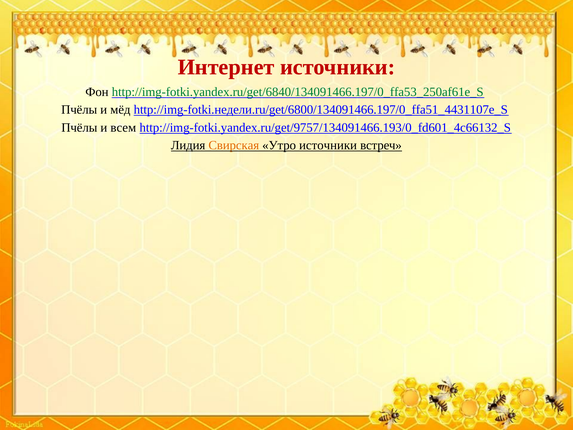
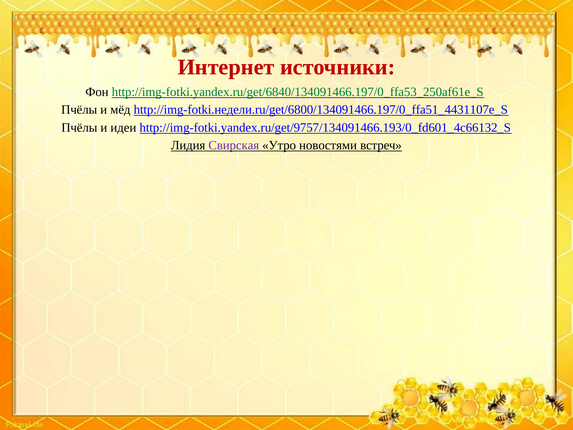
всем: всем -> идеи (123, 127)
Свирская colour: orange -> purple (234, 145)
Утро источники: источники -> новостями (328, 145)
